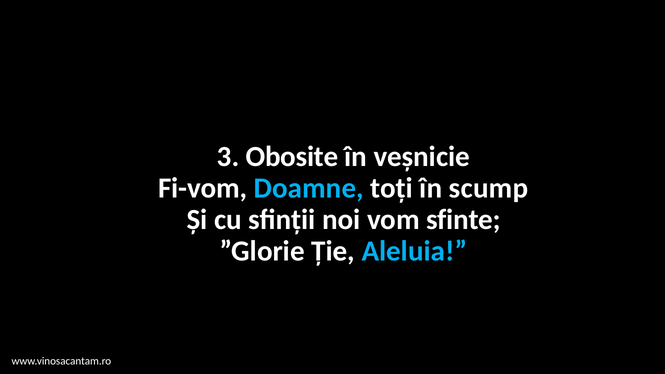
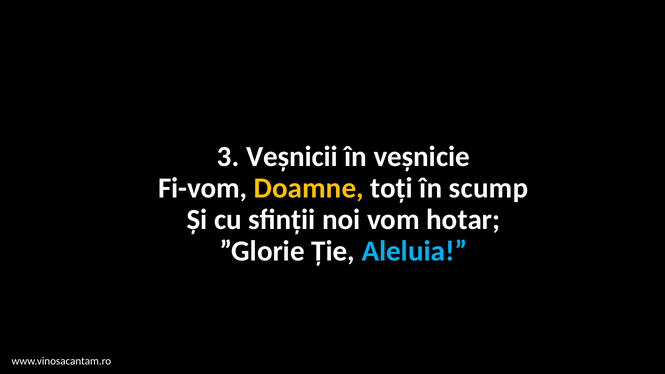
Obosite: Obosite -> Veșnicii (292, 157)
Doamne colour: light blue -> yellow (309, 188)
sfinte: sfinte -> hotar (463, 220)
